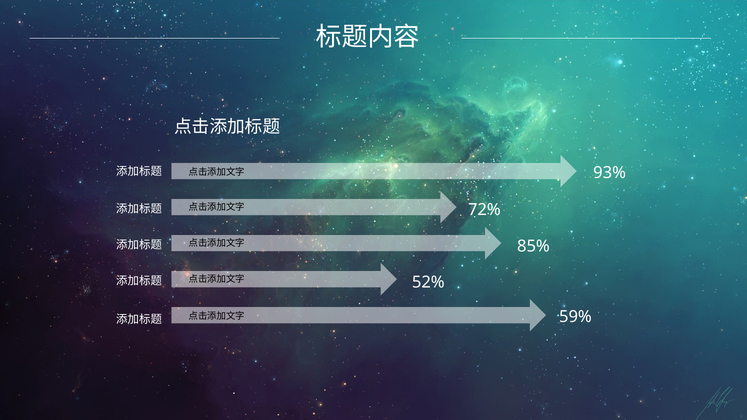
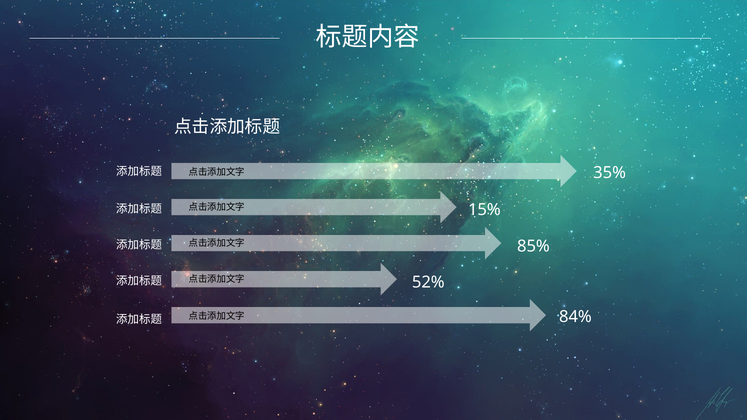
93%: 93% -> 35% (610, 173)
72%: 72% -> 15% (484, 210)
59%: 59% -> 84% (575, 317)
